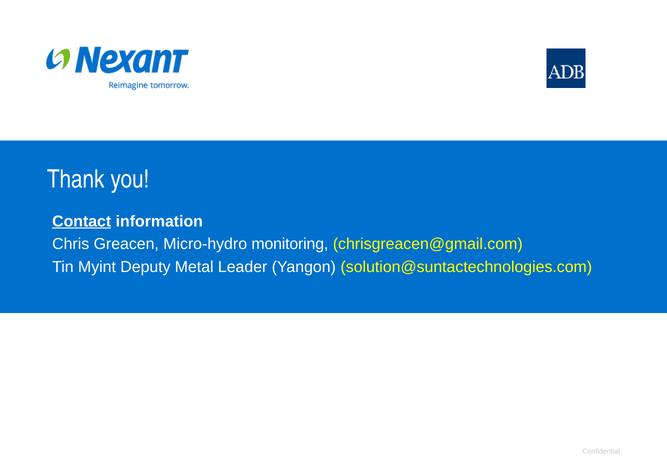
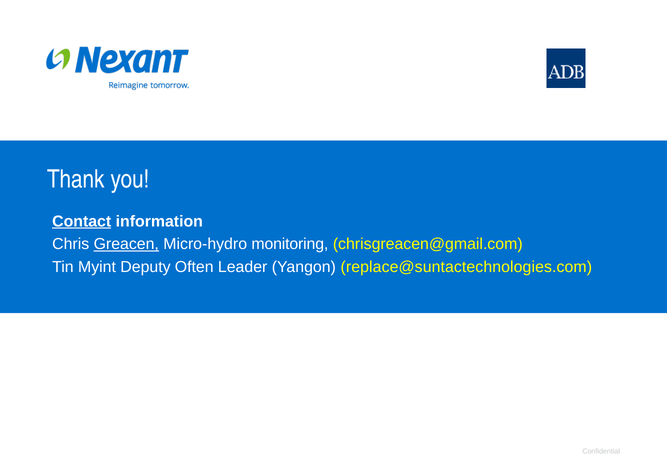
Greacen underline: none -> present (126, 244)
Metal: Metal -> Often (194, 267)
solution@suntactechnologies.com: solution@suntactechnologies.com -> replace@suntactechnologies.com (466, 267)
